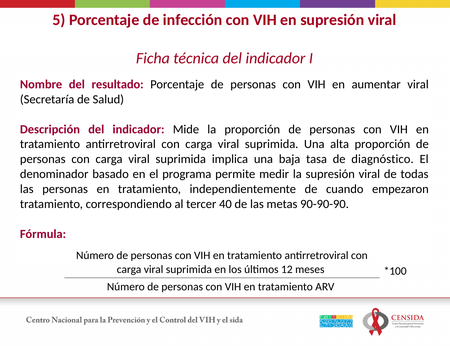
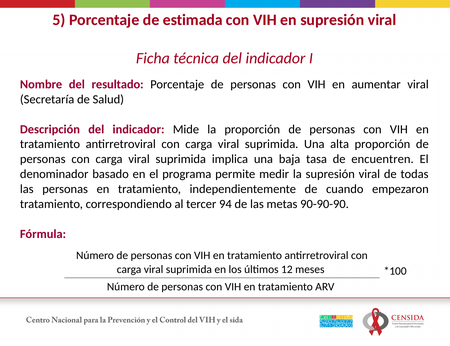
infección: infección -> estimada (193, 20)
diagnóstico: diagnóstico -> encuentren (383, 159)
40: 40 -> 94 (225, 204)
